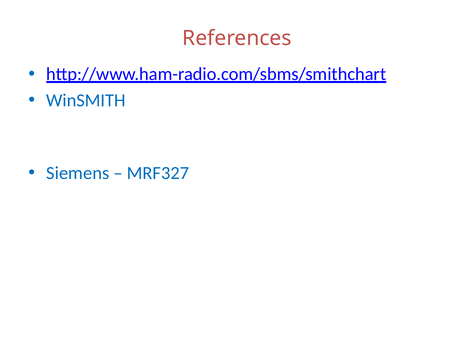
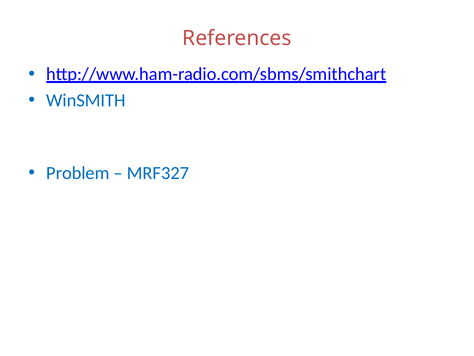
Siemens: Siemens -> Problem (78, 173)
